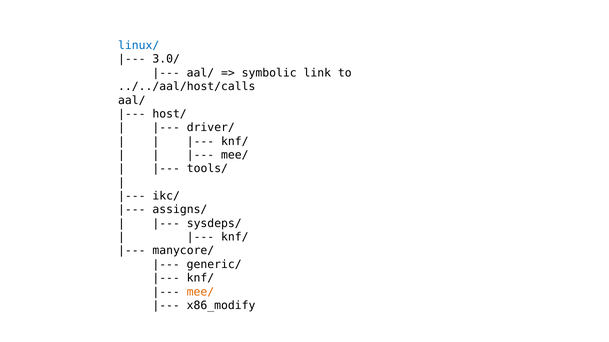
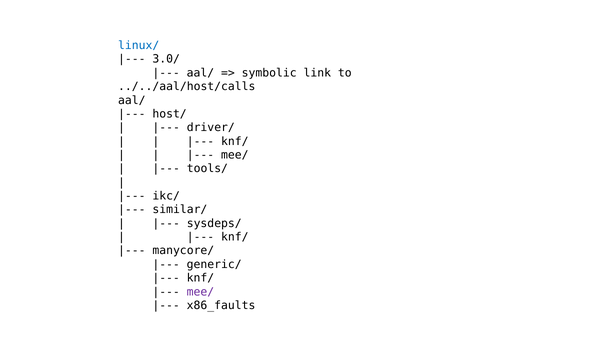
assigns/: assigns/ -> similar/ (180, 210)
mee/ colour: orange -> purple (200, 292)
x86_modify: x86_modify -> x86_faults (221, 306)
